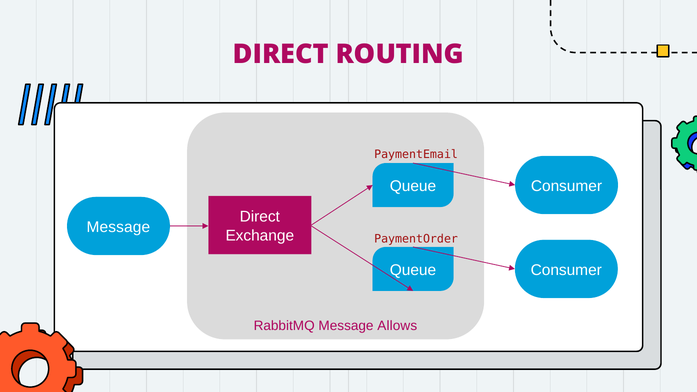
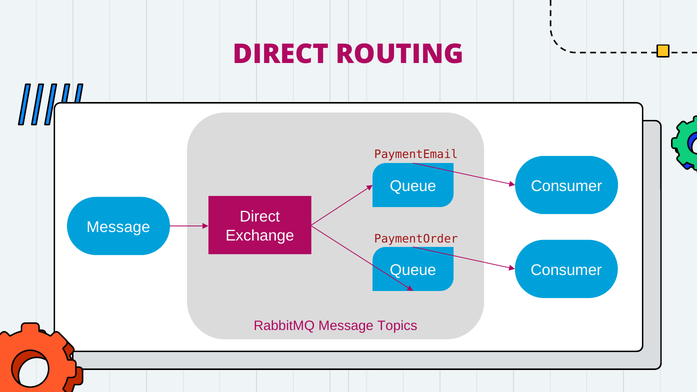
Allows: Allows -> Topics (397, 326)
